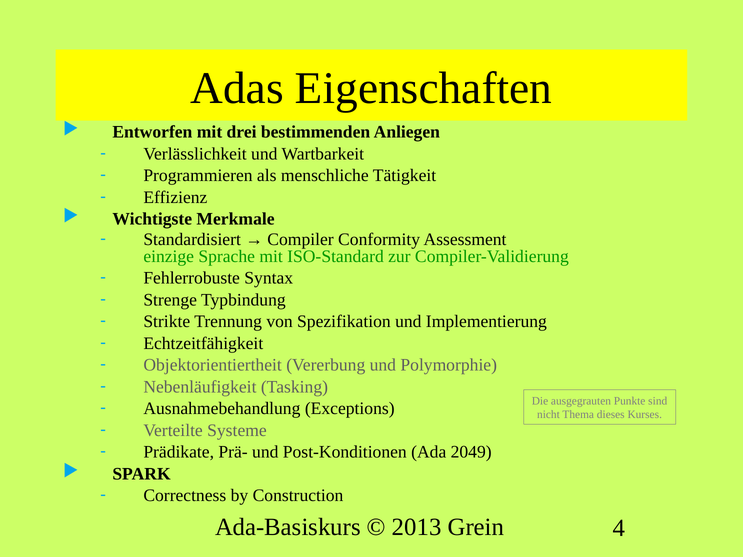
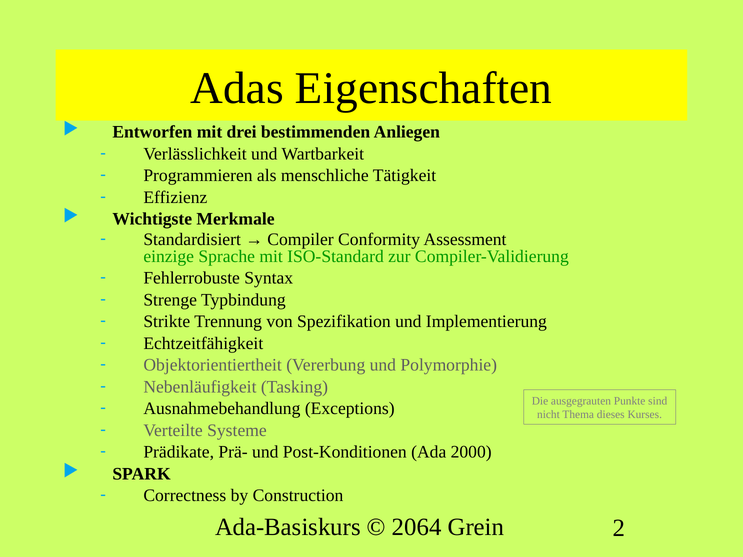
2049: 2049 -> 2000 (471, 452)
2013: 2013 -> 2064 (417, 527)
4: 4 -> 2 (619, 528)
